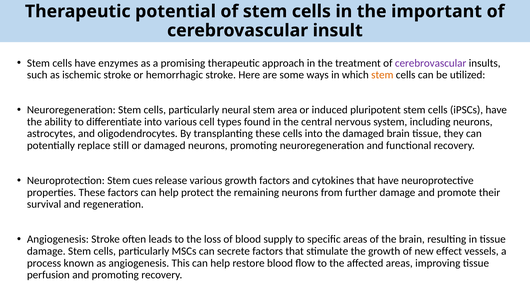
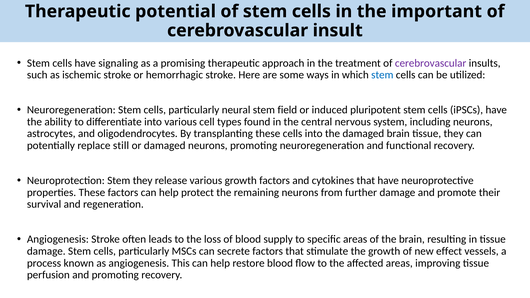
enzymes: enzymes -> signaling (118, 63)
stem colour: orange -> blue (382, 75)
area: area -> field (287, 110)
Stem cues: cues -> they (143, 181)
